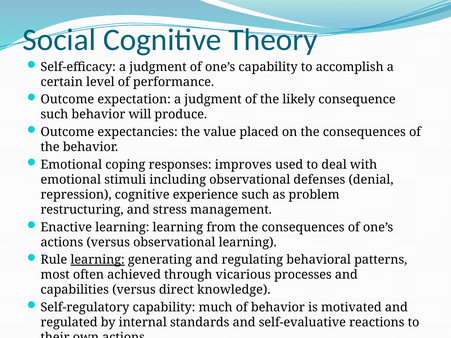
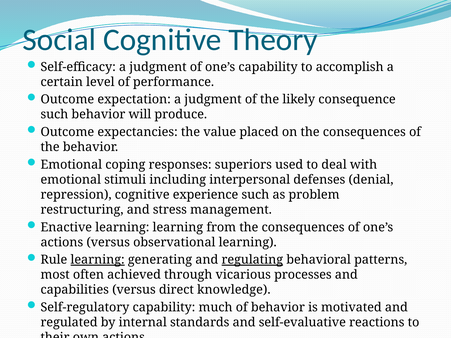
improves: improves -> superiors (243, 165)
including observational: observational -> interpersonal (250, 180)
regulating underline: none -> present (252, 260)
